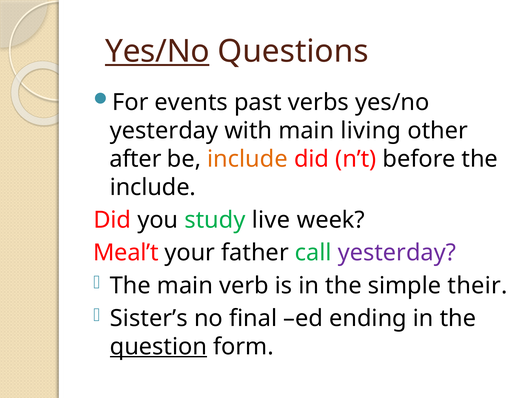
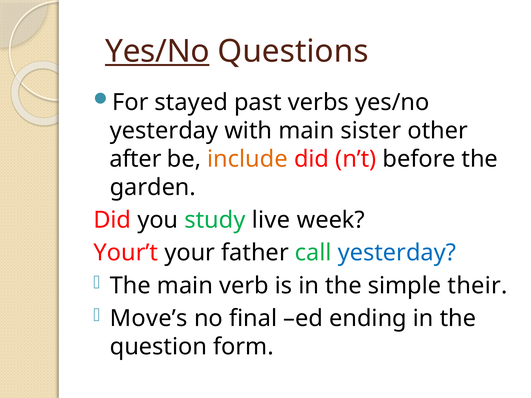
events: events -> stayed (191, 103)
living: living -> sister (371, 131)
include: include -> garden (153, 187)
Meal’t: Meal’t -> Your’t (126, 253)
yesterday colour: purple -> blue (397, 253)
Sister’s: Sister’s -> Move’s (149, 319)
question underline: present -> none (158, 347)
